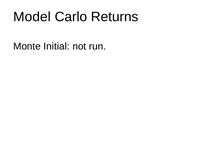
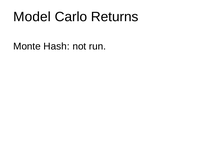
Initial: Initial -> Hash (57, 47)
